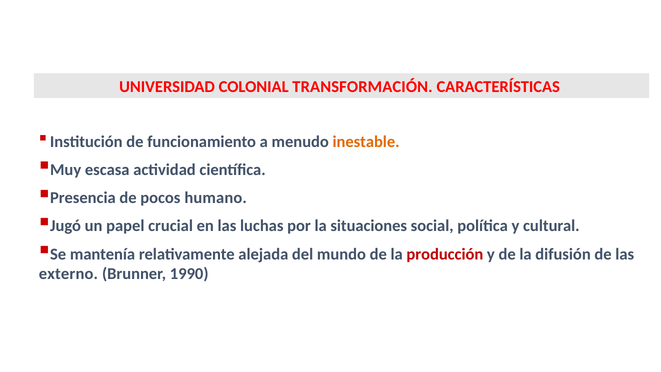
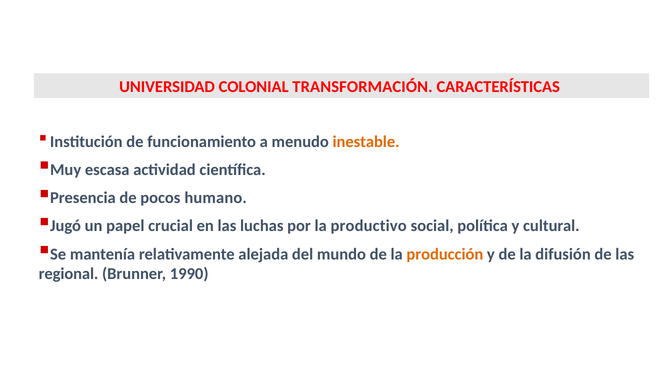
situaciones: situaciones -> productivo (369, 226)
producción colour: red -> orange (445, 254)
externo: externo -> regional (69, 274)
